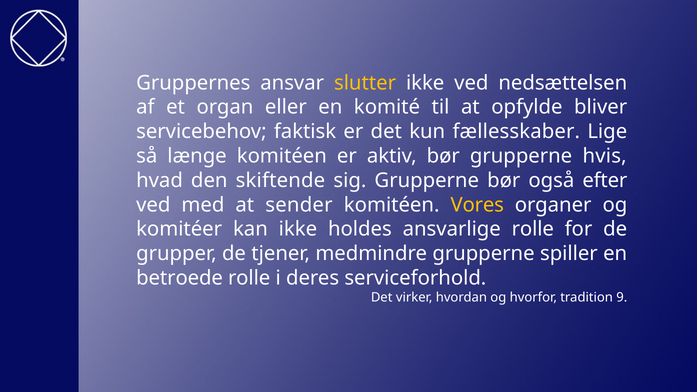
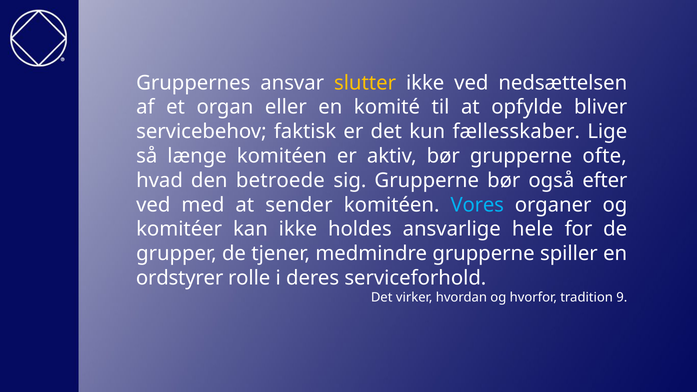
hvis: hvis -> ofte (605, 156)
skiftende: skiftende -> betroede (280, 180)
Vores colour: yellow -> light blue (477, 205)
ansvarlige rolle: rolle -> hele (533, 229)
betroede: betroede -> ordstyrer (180, 278)
